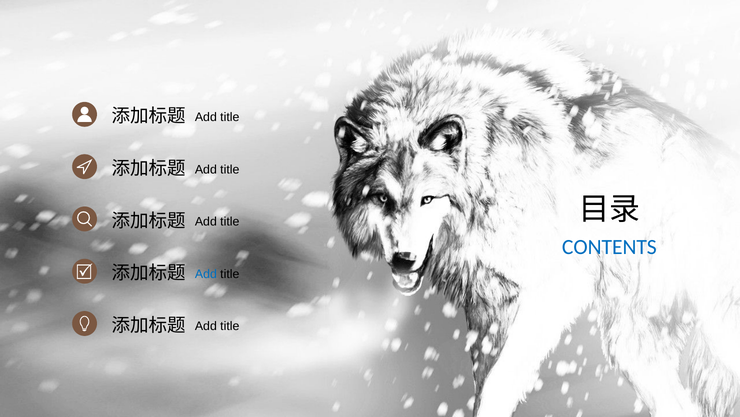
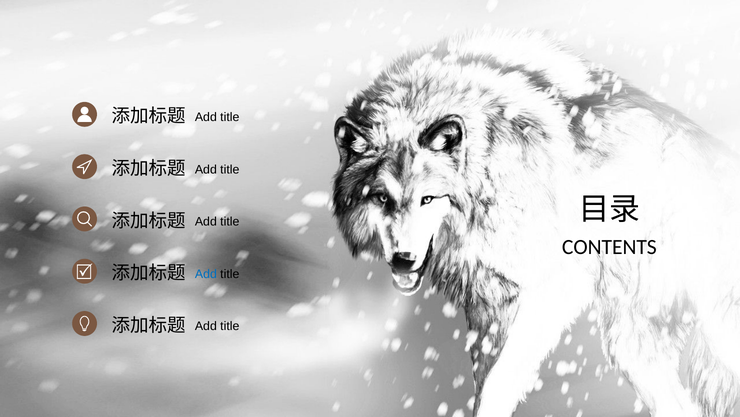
CONTENTS colour: blue -> black (609, 247)
